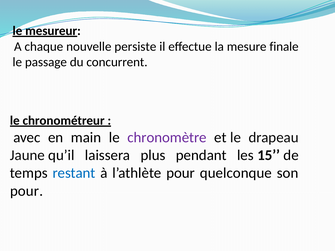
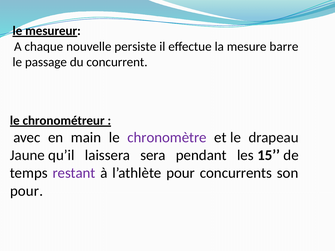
finale: finale -> barre (284, 47)
plus: plus -> sera (153, 155)
restant colour: blue -> purple (74, 173)
quelconque: quelconque -> concurrents (236, 173)
